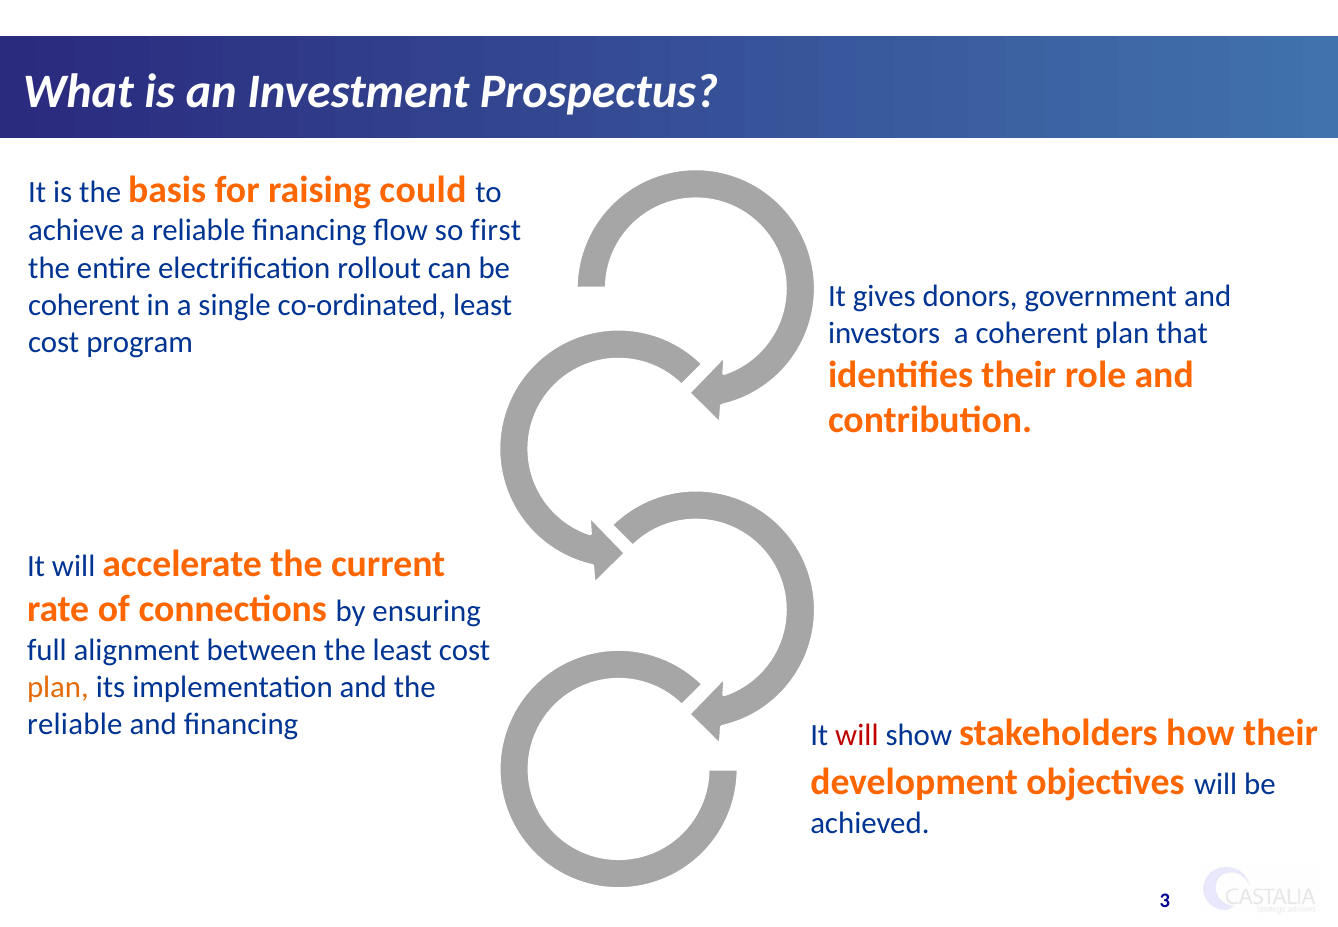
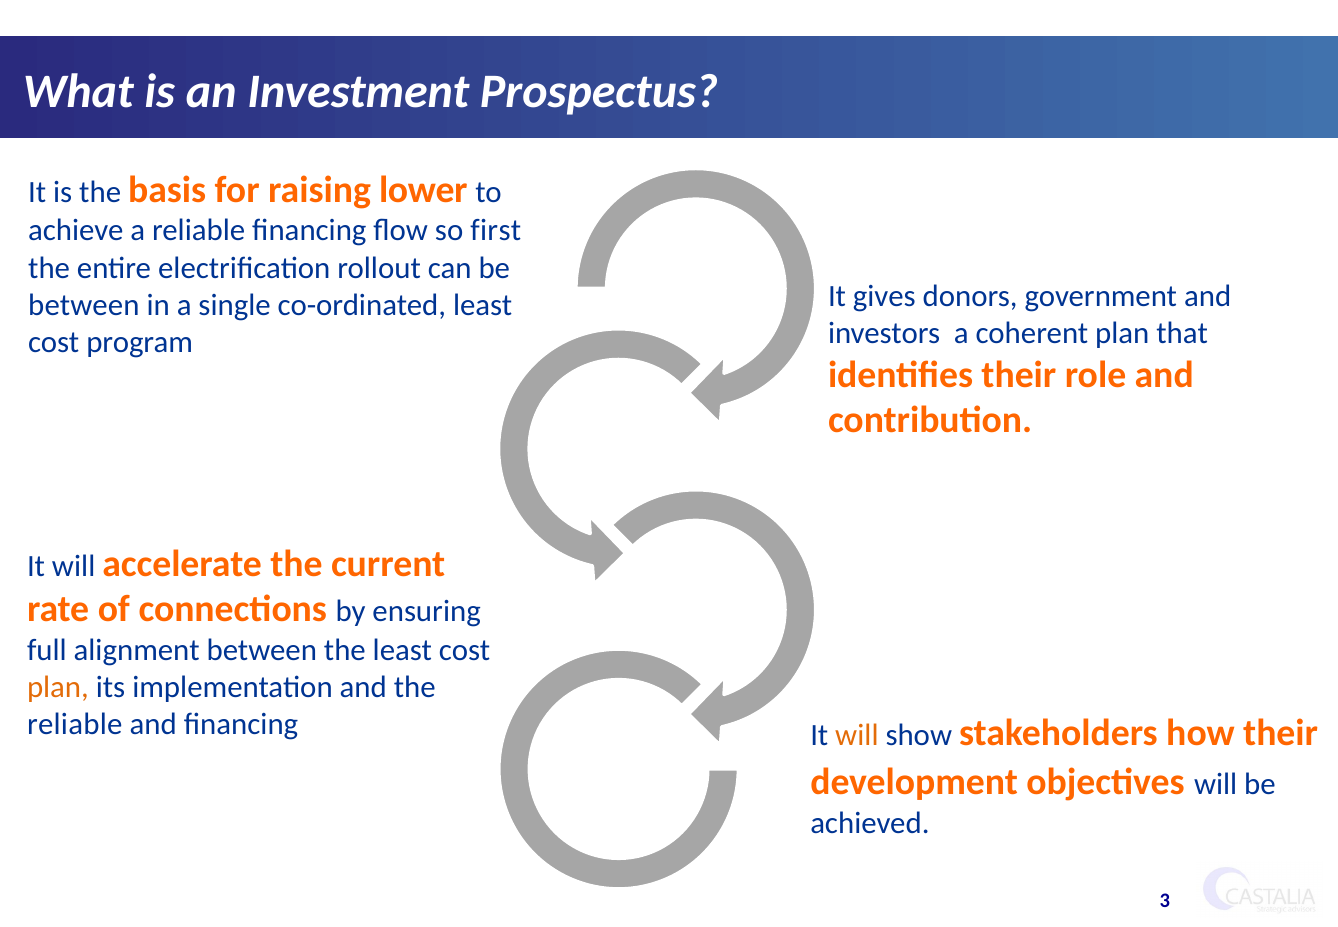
could: could -> lower (423, 190)
coherent: coherent -> between (84, 305)
will colour: red -> orange (857, 735)
